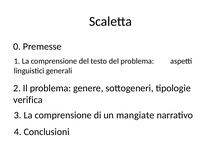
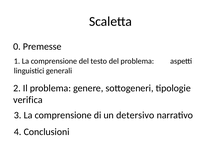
mangiate: mangiate -> detersivo (135, 115)
